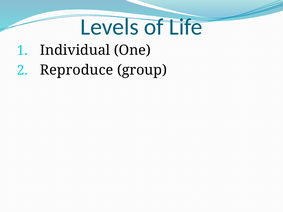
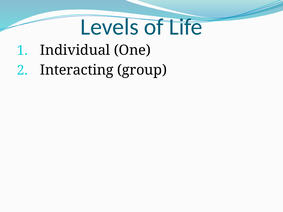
Reproduce: Reproduce -> Interacting (77, 70)
